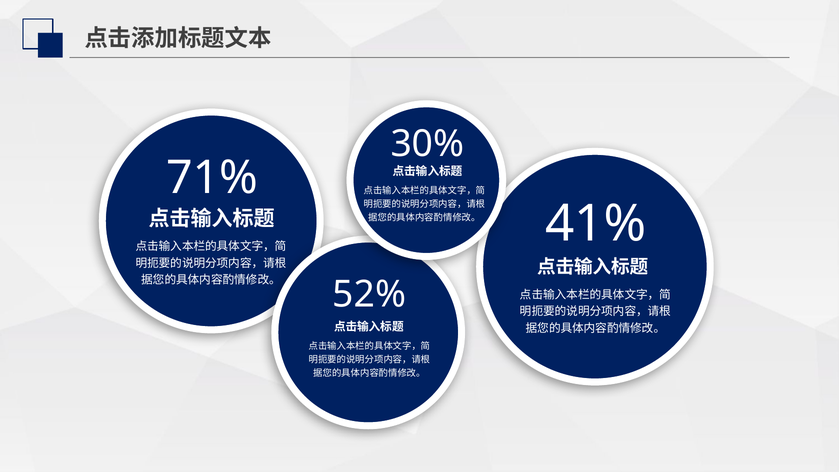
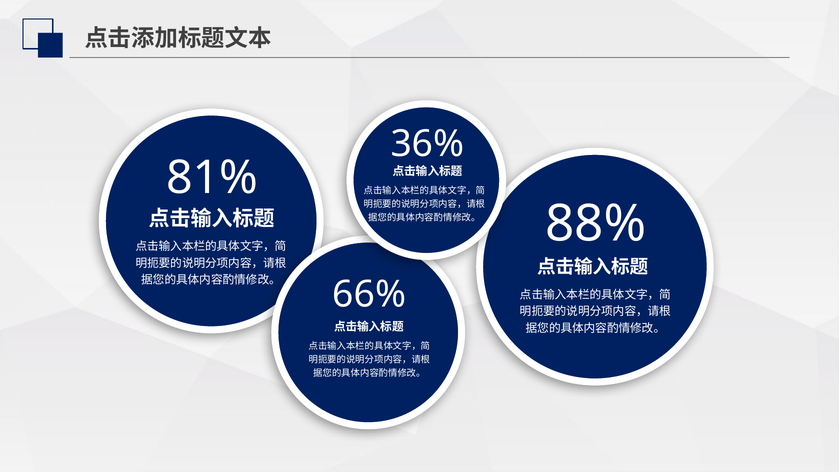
30%: 30% -> 36% (427, 144)
71%: 71% -> 81% (212, 178)
41%: 41% -> 88% (596, 224)
52%: 52% -> 66% (369, 295)
